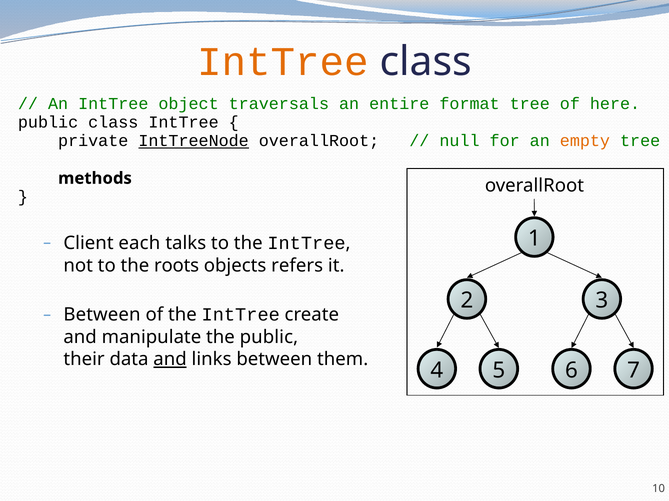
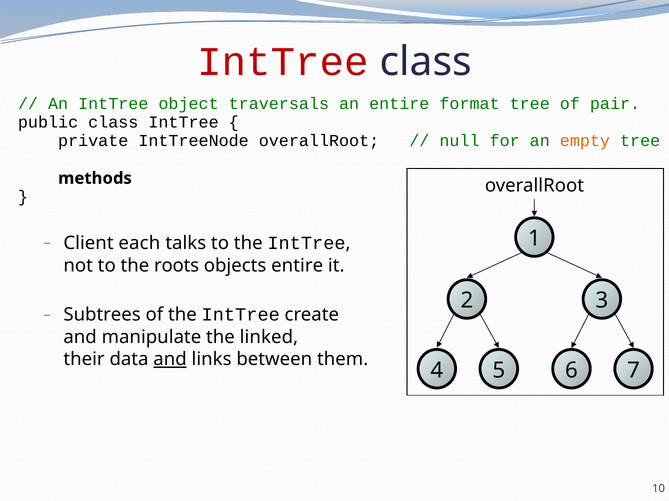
IntTree colour: orange -> red (283, 62)
here: here -> pair (615, 104)
IntTreeNode underline: present -> none (194, 141)
objects refers: refers -> entire (297, 266)
Between: Between -> Subtrees (102, 315)
the public: public -> linked (269, 338)
